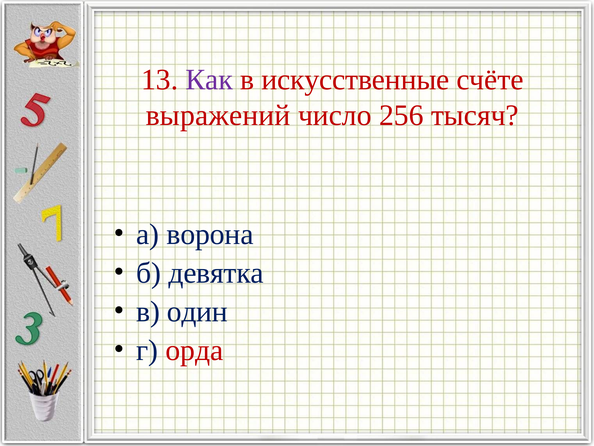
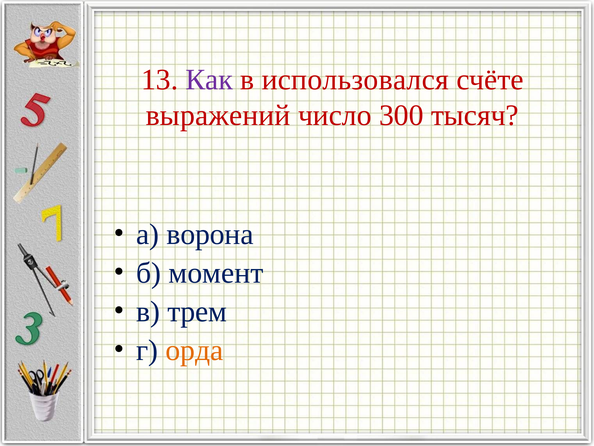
искусственные: искусственные -> использовался (355, 80)
256: 256 -> 300 (401, 115)
девятка: девятка -> момент (216, 273)
один: один -> трем (197, 311)
орда colour: red -> orange (194, 350)
